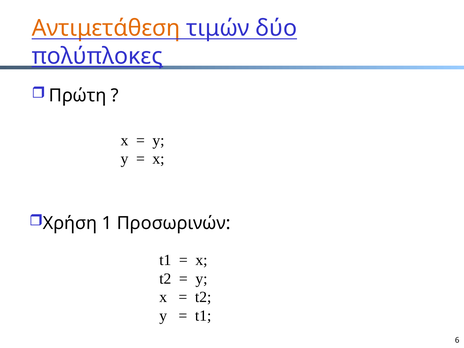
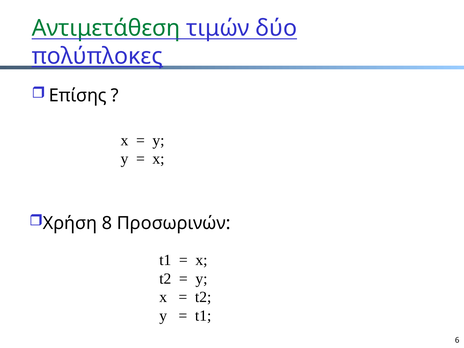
Αντιμετάθεση colour: orange -> green (106, 28)
Πρώτη: Πρώτη -> Επίσης (78, 96)
1: 1 -> 8 (107, 223)
